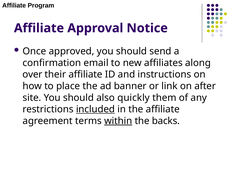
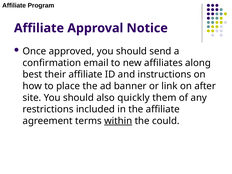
over: over -> best (32, 74)
included underline: present -> none (95, 109)
backs: backs -> could (166, 121)
